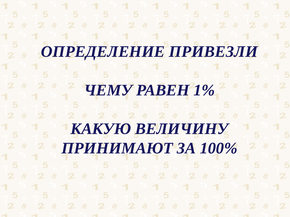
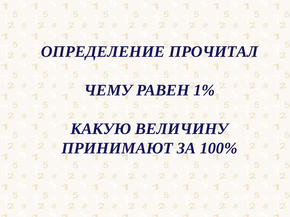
ПРИВЕЗЛИ: ПРИВЕЗЛИ -> ПРОЧИТАЛ (214, 52)
